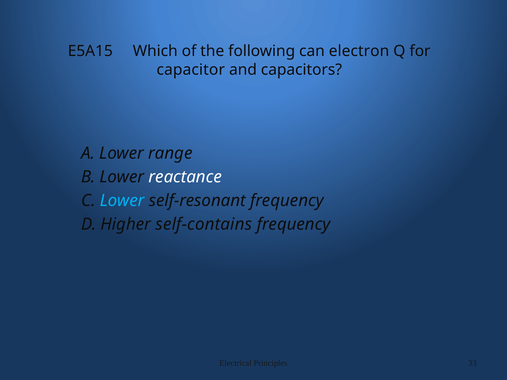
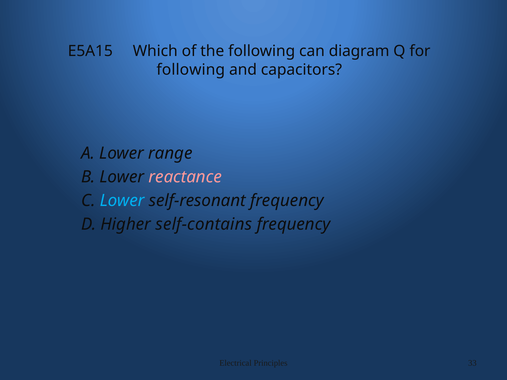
electron: electron -> diagram (359, 51)
capacitor: capacitor -> following (191, 70)
reactance colour: white -> pink (185, 177)
